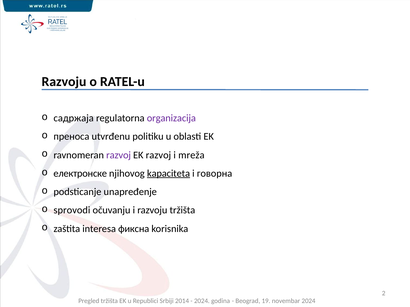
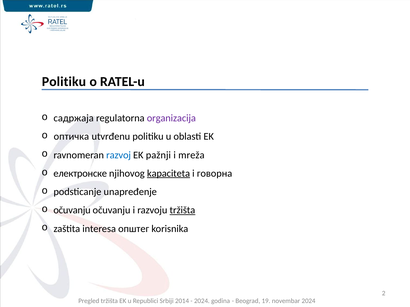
Razvoju: Razvoju -> Politiku (64, 82)
преноса: преноса -> оптичка (71, 137)
razvoj colour: purple -> blue (119, 155)
EK razvoj: razvoj -> pažnji (158, 155)
o sprovodi: sprovodi -> očuvanju (72, 211)
tržišta underline: none -> present (182, 211)
фиксна: фиксна -> општег (134, 229)
